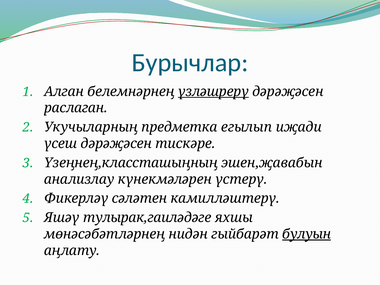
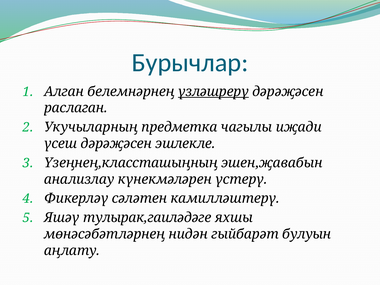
егылып: егылып -> чагылы (247, 127)
тискәре: тискәре -> эшлекле (185, 144)
булуын underline: present -> none (307, 234)
